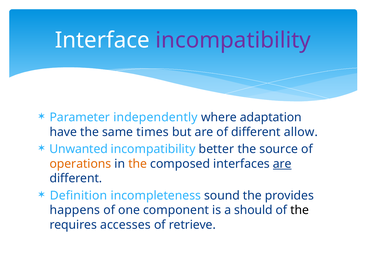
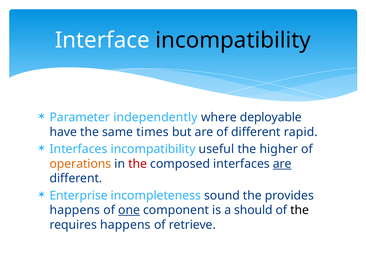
incompatibility colour: purple -> black (233, 40)
adaptation: adaptation -> deployable (271, 117)
allow: allow -> rapid (301, 132)
Unwanted: Unwanted -> Interfaces (79, 149)
better: better -> useful (216, 149)
source: source -> higher (279, 149)
the colour: orange -> red (138, 163)
Definition: Definition -> Enterprise (79, 195)
one underline: none -> present (129, 210)
requires accesses: accesses -> happens (125, 224)
